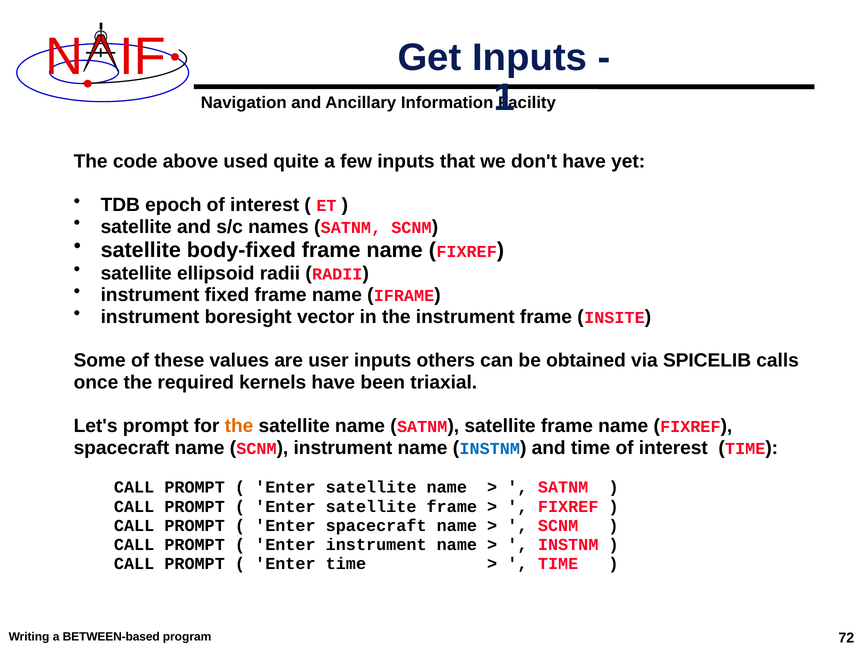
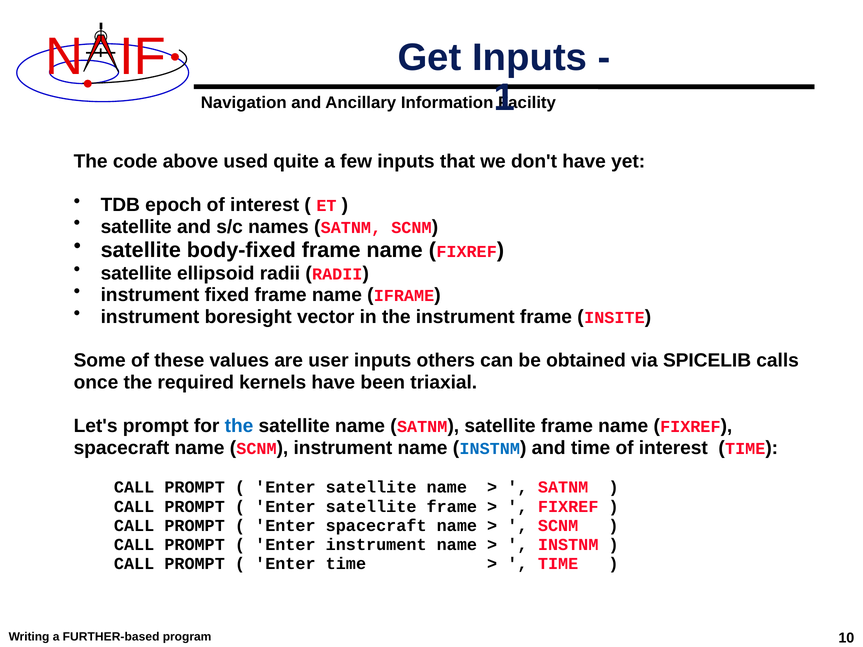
the colour: orange -> blue (239, 426)
BETWEEN-based: BETWEEN-based -> FURTHER-based (111, 637)
72: 72 -> 10 (846, 638)
